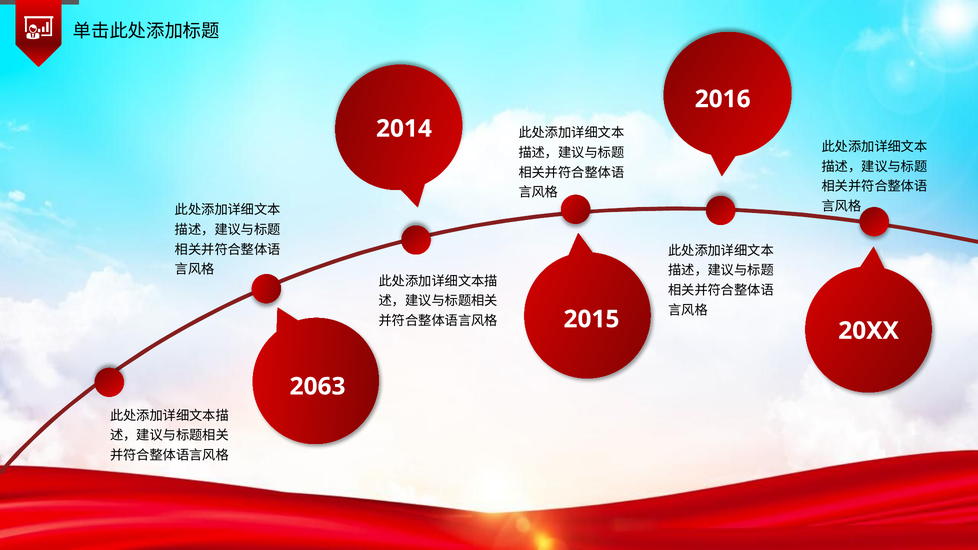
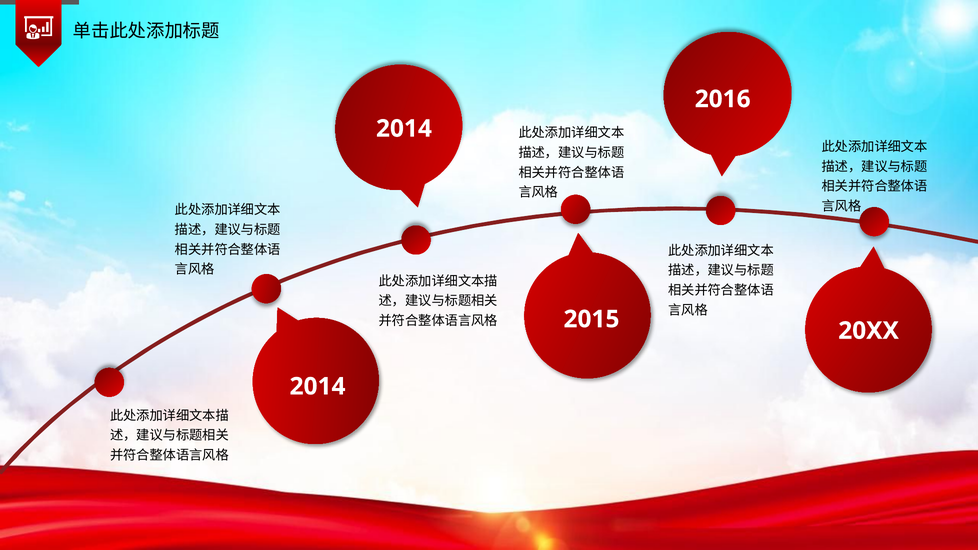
2063: 2063 -> 2014 (318, 387)
